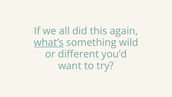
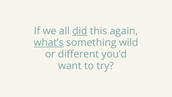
did underline: none -> present (80, 31)
